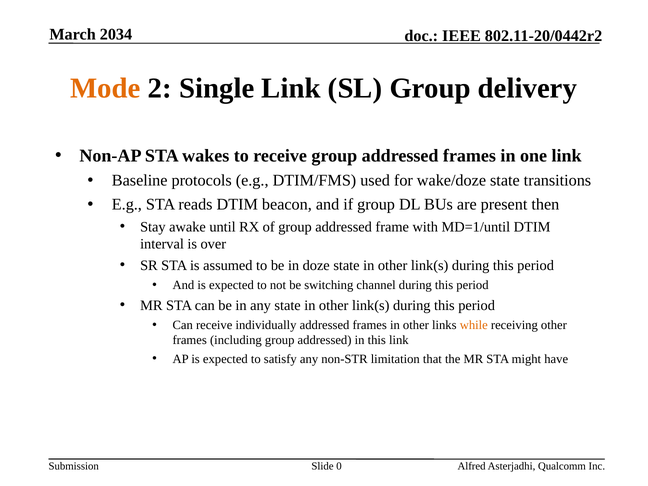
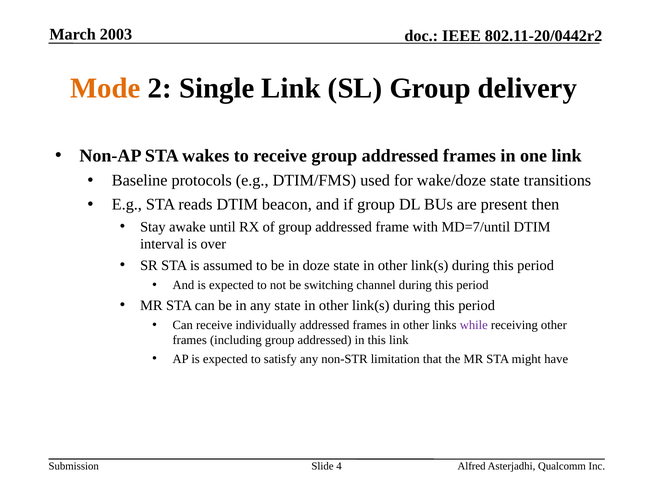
2034: 2034 -> 2003 (116, 34)
MD=1/until: MD=1/until -> MD=7/until (476, 227)
while colour: orange -> purple (474, 325)
0: 0 -> 4 (339, 466)
